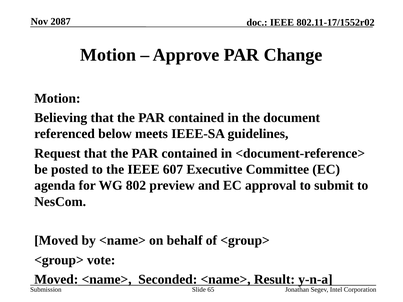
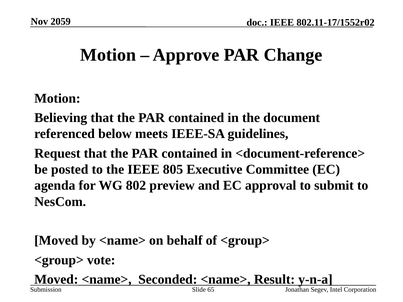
2087: 2087 -> 2059 (61, 21)
607: 607 -> 805 (173, 170)
